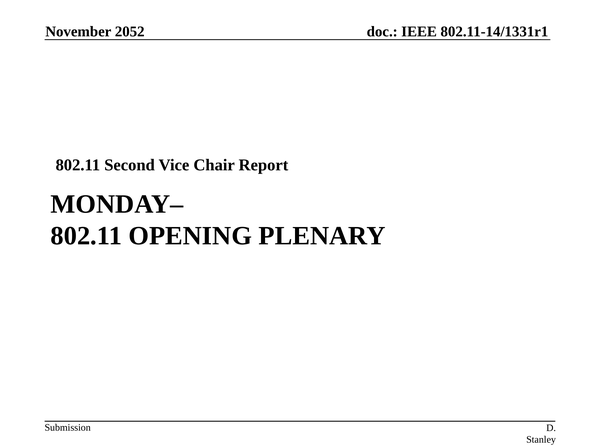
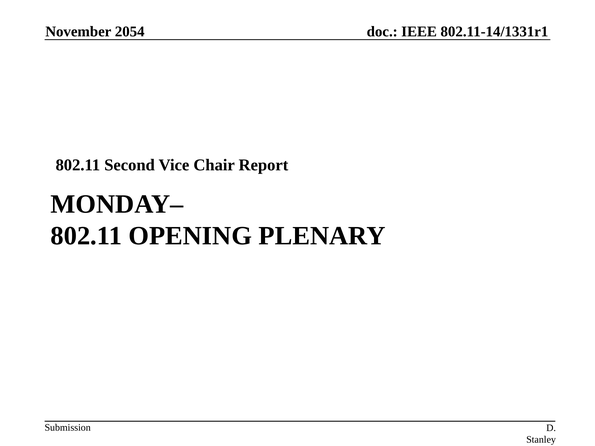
2052: 2052 -> 2054 (130, 32)
